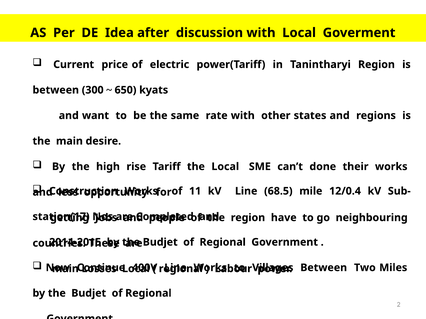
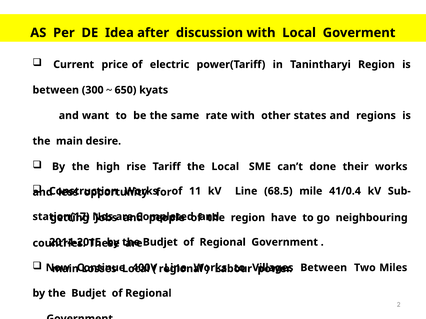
12/0.4: 12/0.4 -> 41/0.4 (345, 191)
